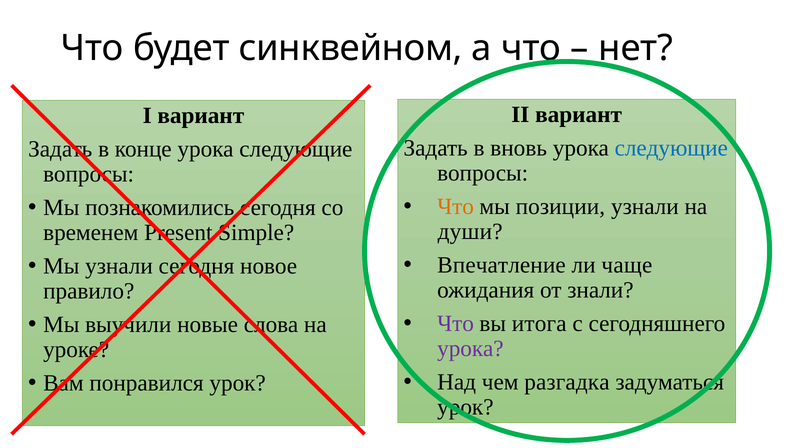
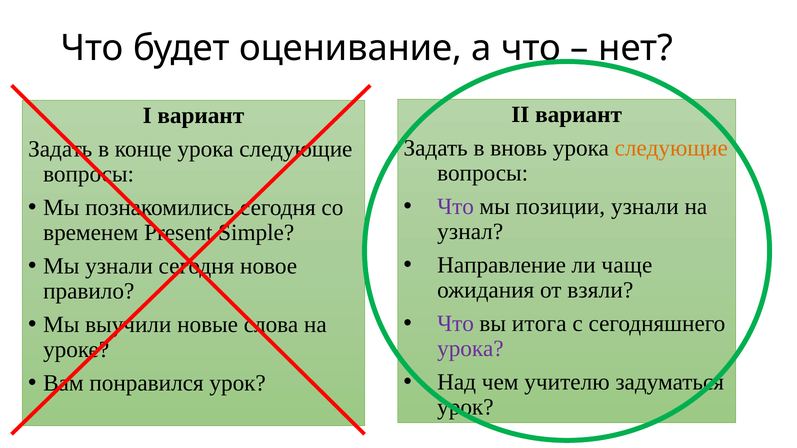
синквейном: синквейном -> оценивание (351, 48)
следующие colour: blue -> orange (671, 148)
Что colour: orange -> purple (456, 207)
души: души -> узнал (470, 232)
Впечатление: Впечатление -> Направление (502, 265)
знали: знали -> взяли (600, 290)
разгадка: разгадка -> учителю (567, 382)
